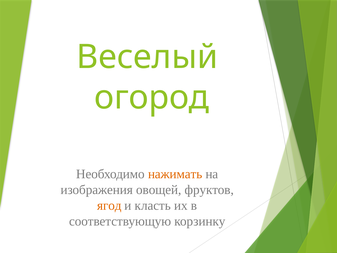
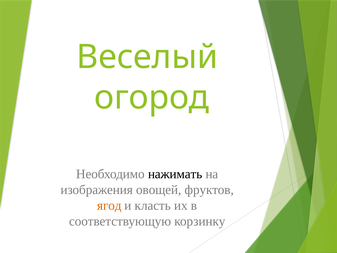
нажимать colour: orange -> black (175, 174)
